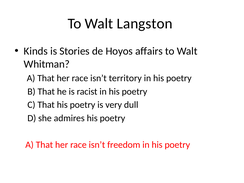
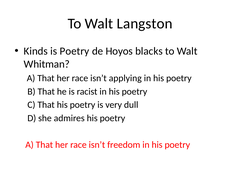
is Stories: Stories -> Poetry (75, 51)
affairs: affairs -> blacks (149, 51)
territory: territory -> applying (125, 78)
